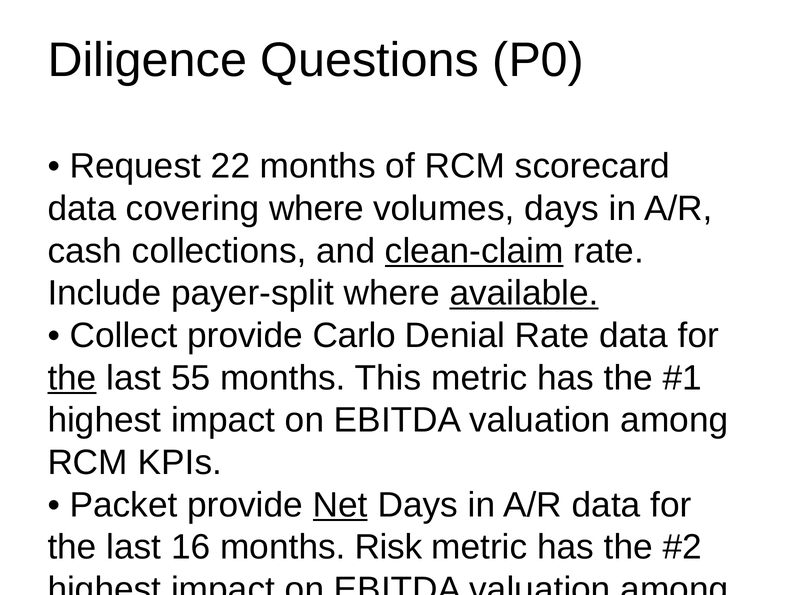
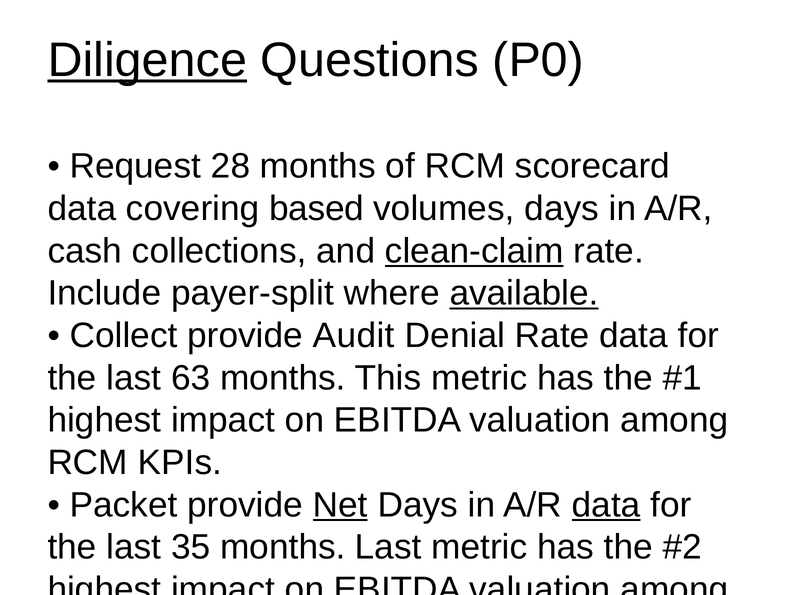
Diligence underline: none -> present (147, 60)
22: 22 -> 28 (230, 167)
covering where: where -> based (317, 209)
Carlo: Carlo -> Audit (354, 336)
the underline: present -> none (72, 378)
55: 55 -> 63 (191, 378)
data underline: none -> present (606, 505)
16: 16 -> 35 (191, 548)
months Risk: Risk -> Last (388, 548)
